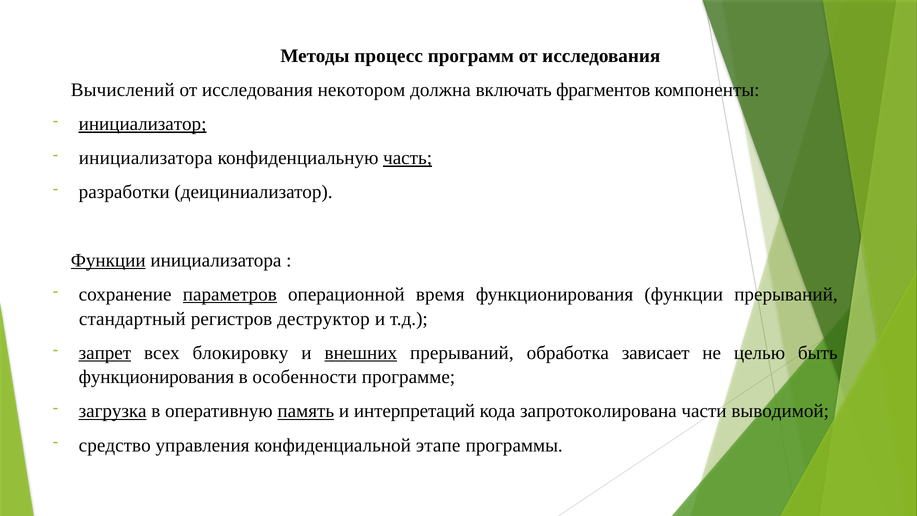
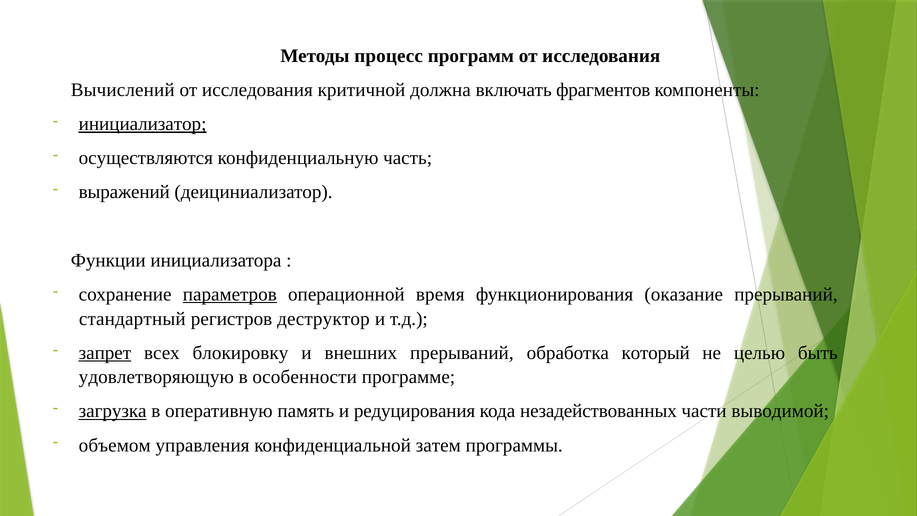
некотором: некотором -> критичной (361, 90)
инициализатора: инициализатора -> осуществляются (146, 158)
часть underline: present -> none (408, 158)
разработки: разработки -> выражений (124, 192)
Функции underline: present -> none (108, 260)
функционирования функции: функции -> оказание (684, 294)
внешних underline: present -> none (361, 353)
зависает: зависает -> который (656, 353)
функционирования: функционирования -> удовлетворяющую (156, 377)
память underline: present -> none (306, 411)
интерпретаций: интерпретаций -> редуцирования (415, 411)
запротоколирована: запротоколирована -> незадействованных (598, 411)
средство: средство -> объемом (115, 445)
этапе: этапе -> затем (438, 445)
